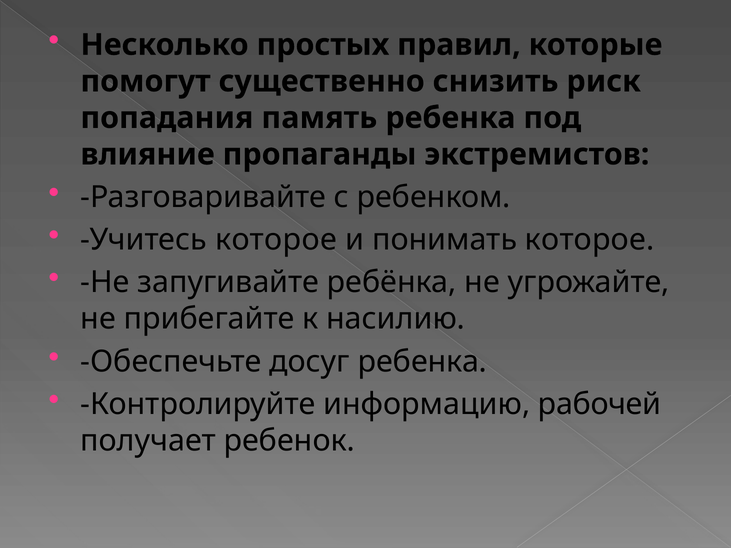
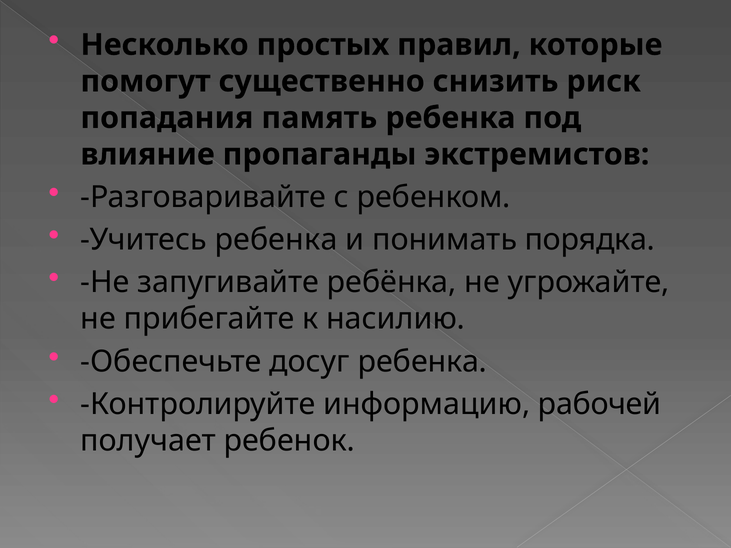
Учитесь которое: которое -> ребенка (276, 240)
понимать которое: которое -> порядка (590, 240)
